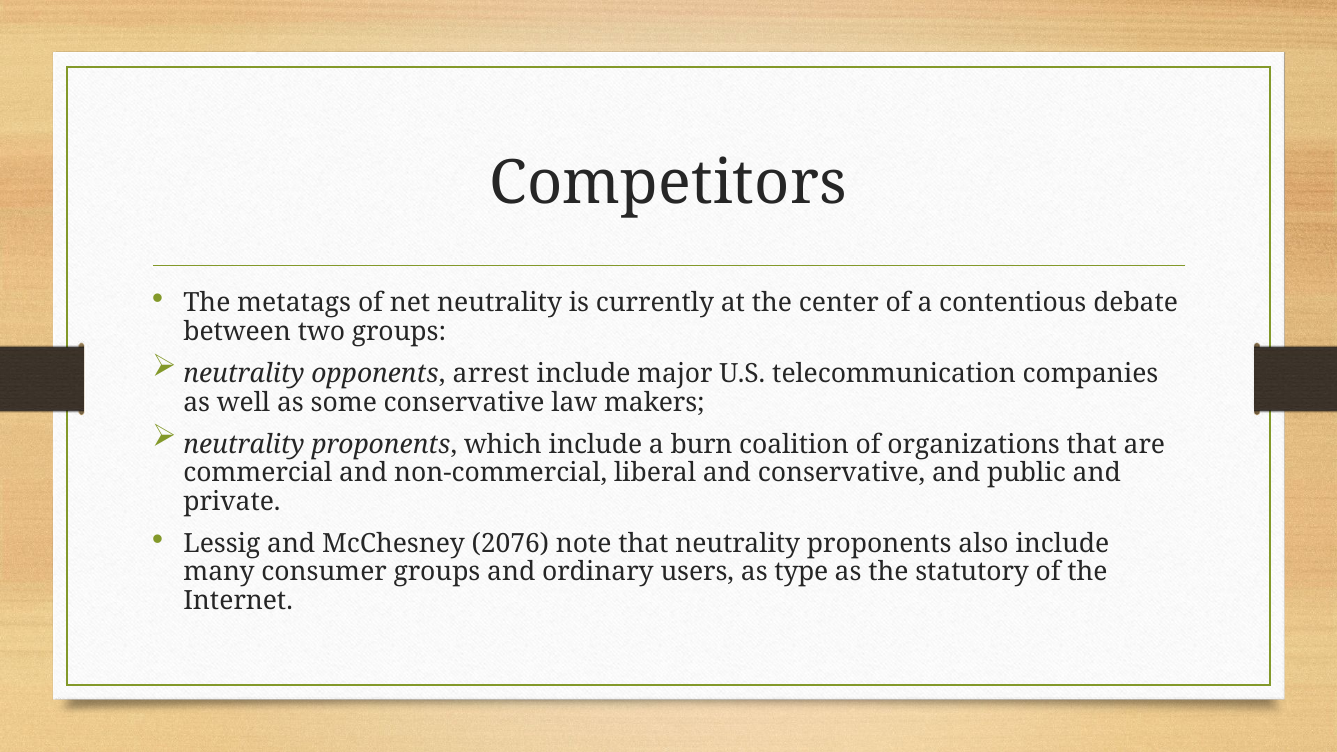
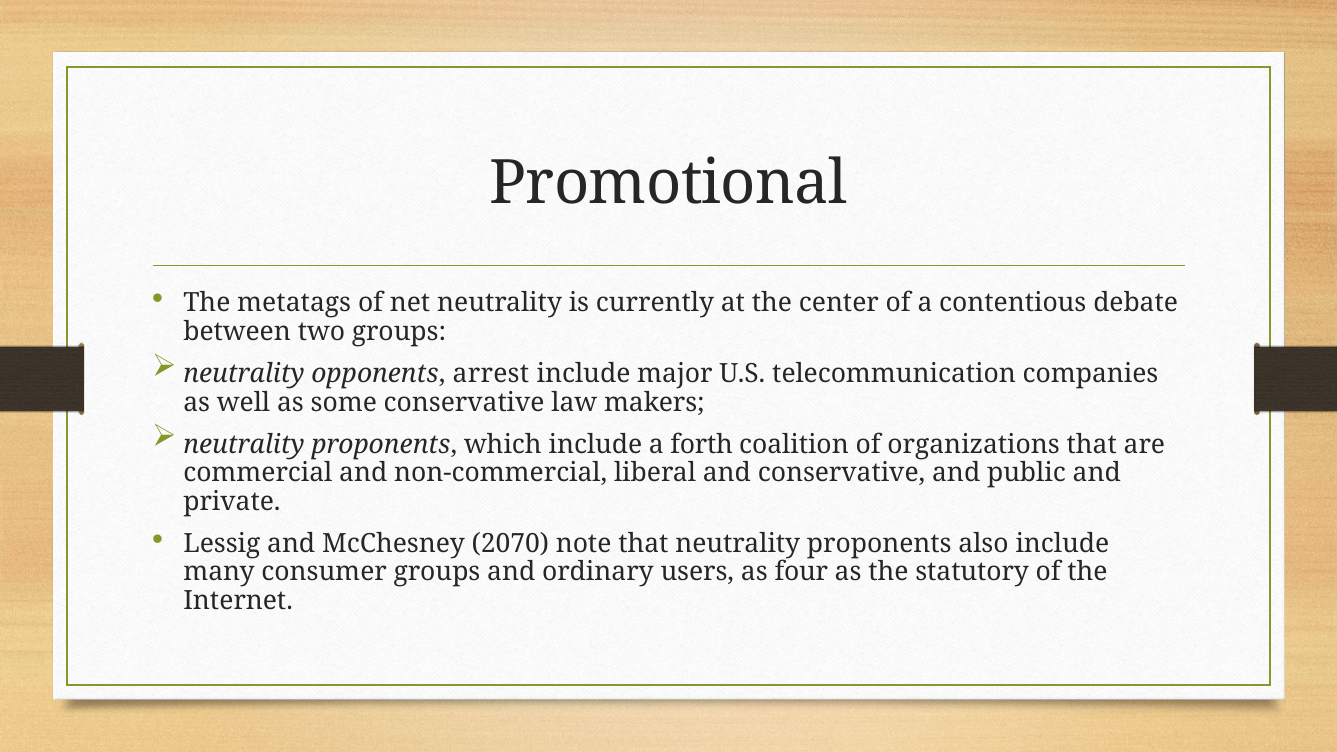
Competitors: Competitors -> Promotional (669, 183)
burn: burn -> forth (702, 444)
2076: 2076 -> 2070 (510, 544)
type: type -> four (801, 572)
